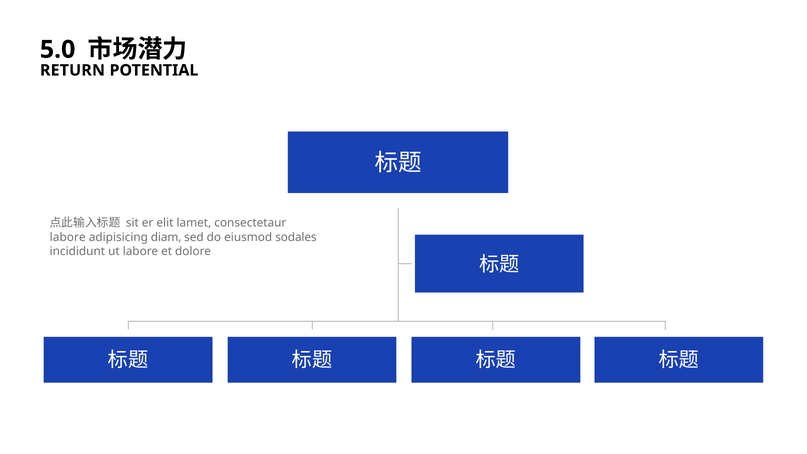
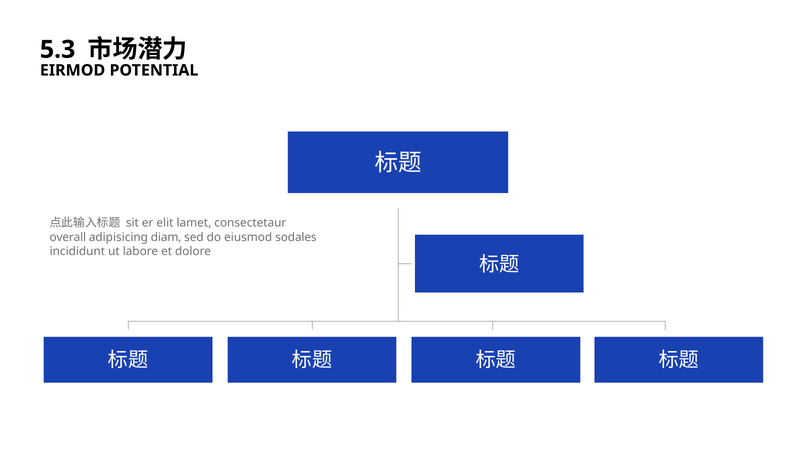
5.0: 5.0 -> 5.3 (58, 50)
RETURN: RETURN -> EIRMOD (73, 70)
labore: labore -> overall (68, 237)
